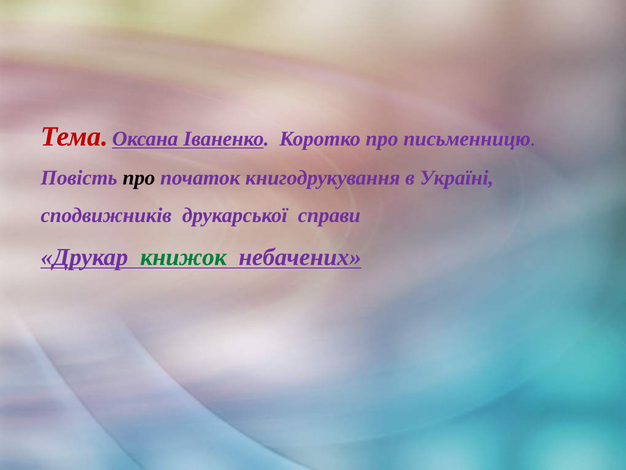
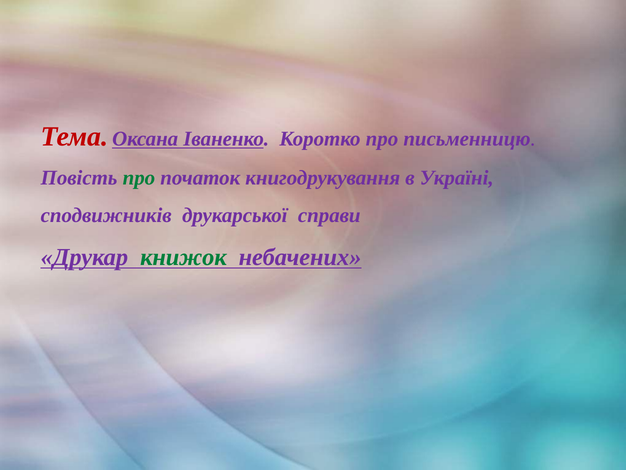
про colour: black -> green (139, 177)
